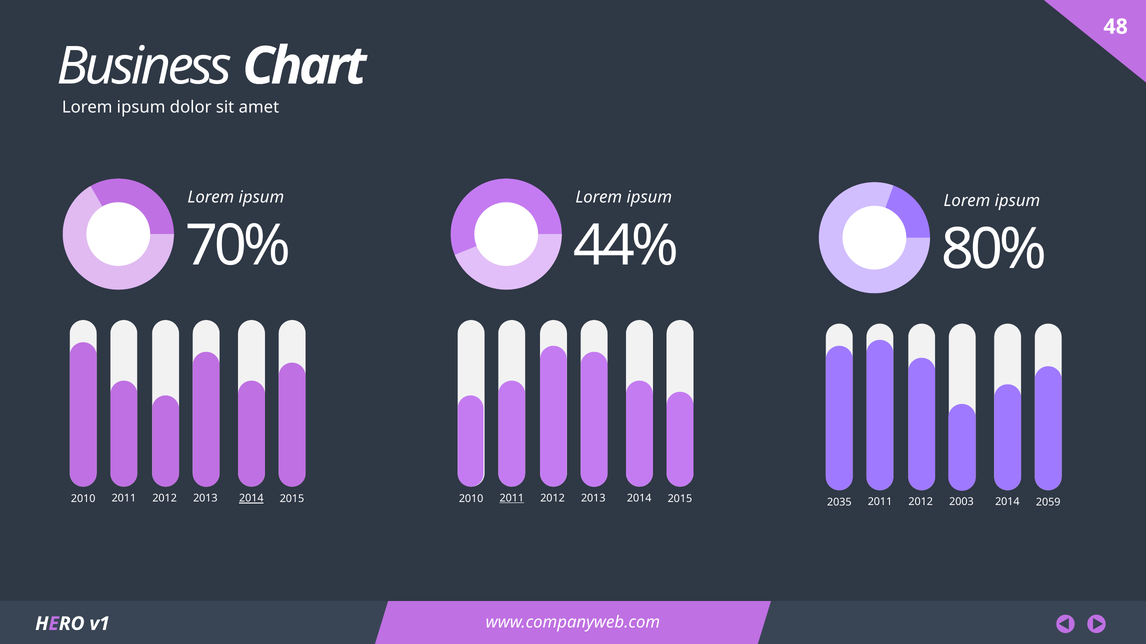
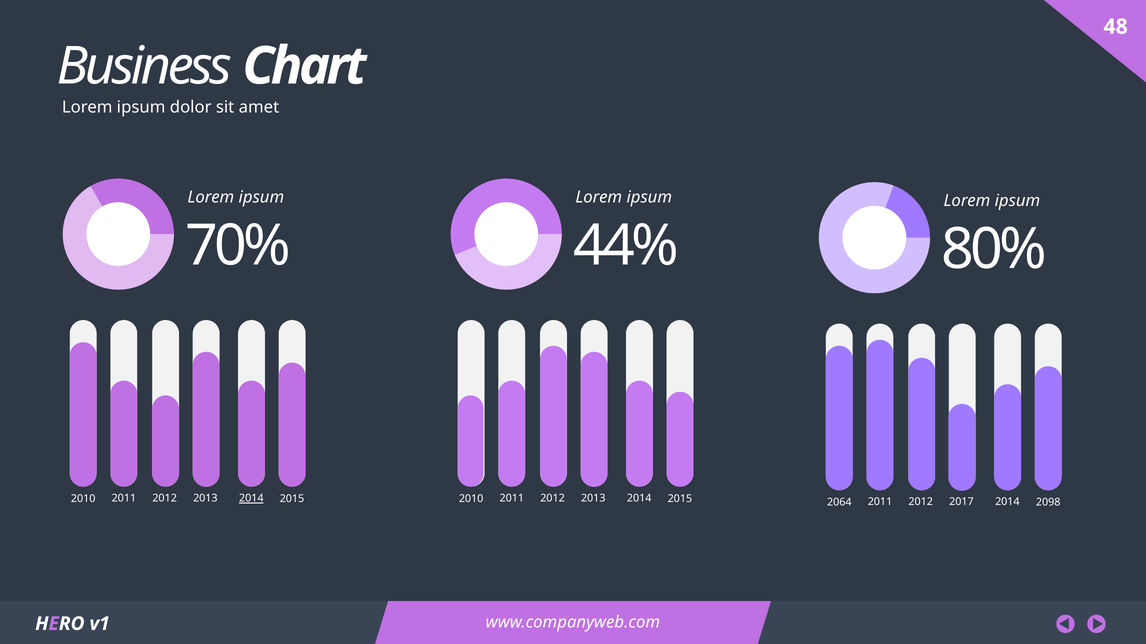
2011 underline: present -> none (512, 499)
2035: 2035 -> 2064 (839, 503)
2003: 2003 -> 2017 (961, 502)
2059: 2059 -> 2098 (1048, 503)
